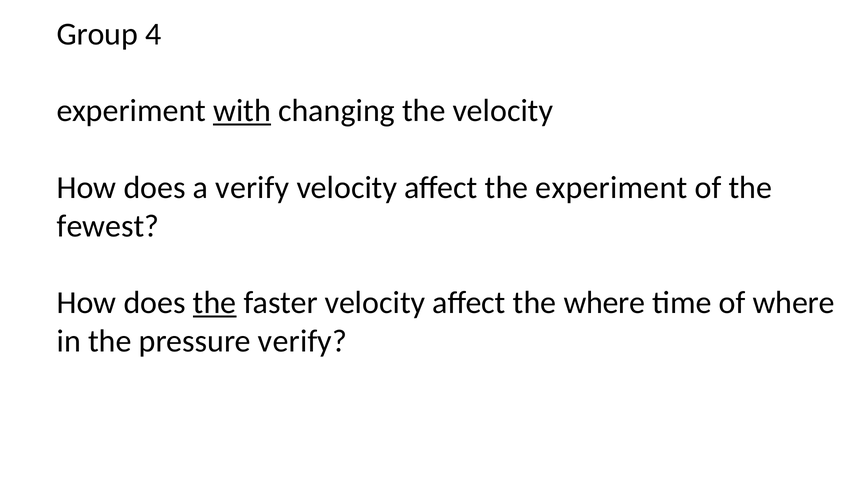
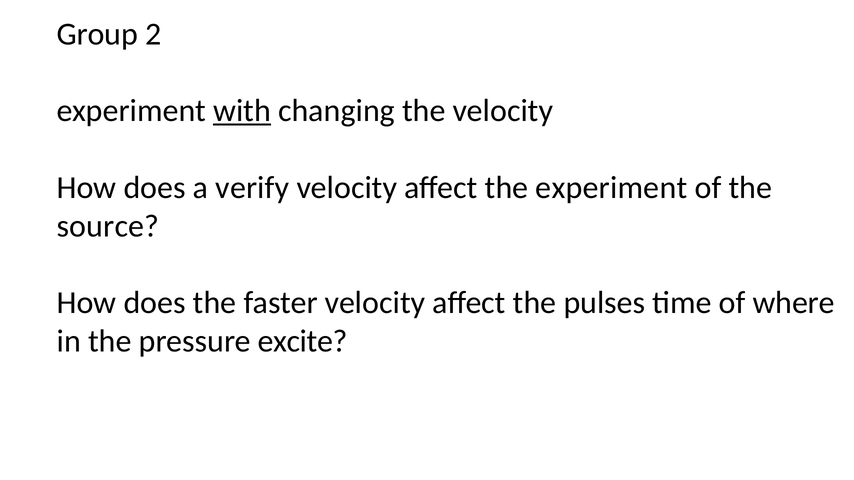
4: 4 -> 2 (153, 34)
fewest: fewest -> source (108, 226)
the underline: present -> none (215, 303)
the where: where -> pulses (604, 303)
pressure verify: verify -> excite (303, 342)
